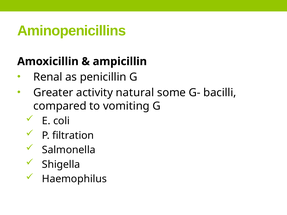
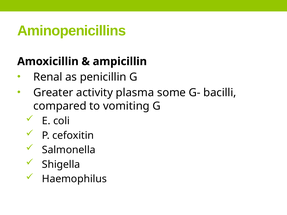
natural: natural -> plasma (135, 93)
filtration: filtration -> cefoxitin (73, 136)
